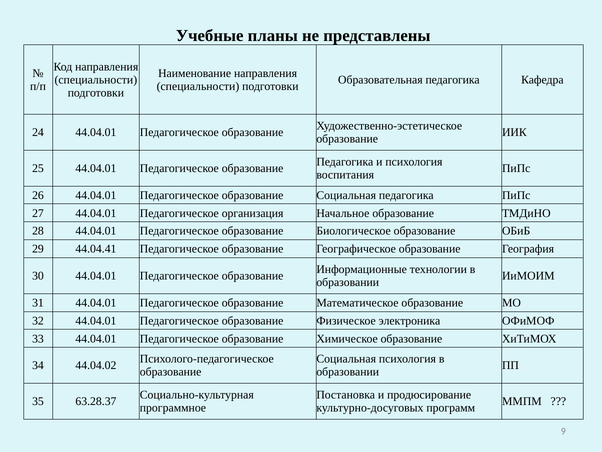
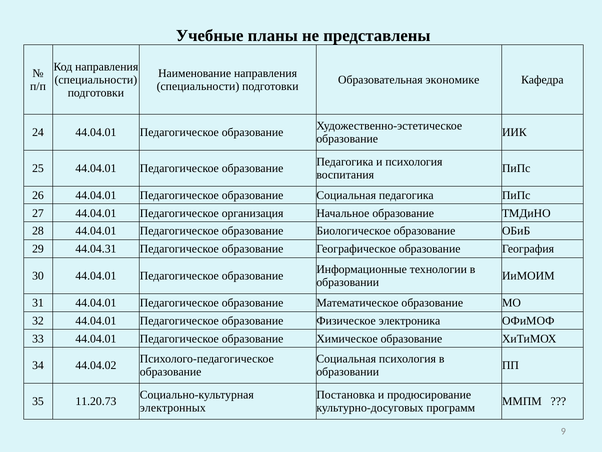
Образовательная педагогика: педагогика -> экономике (452, 80)
44.04.41: 44.04.41 -> 44.04.31 (96, 249)
63.28.37: 63.28.37 -> 11.20.73 (96, 401)
программное: программное -> электронных (173, 407)
